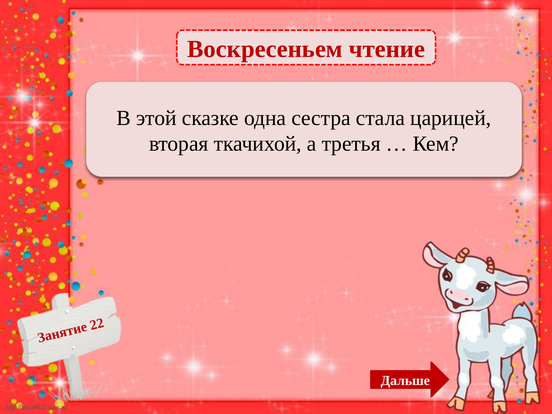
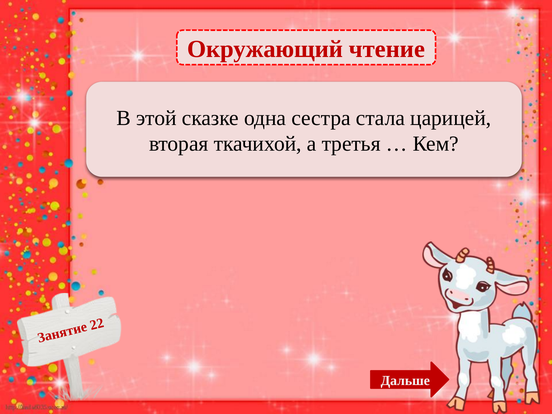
Воскресеньем: Воскресеньем -> Окружающий (265, 49)
